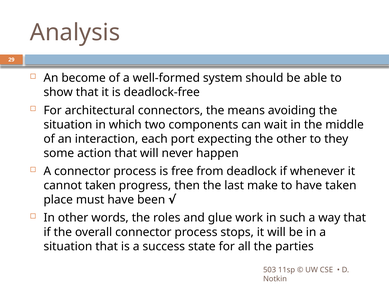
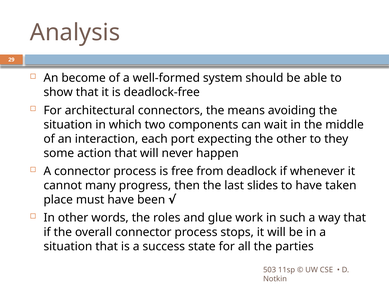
cannot taken: taken -> many (100, 185)
make: make -> slides (263, 185)
